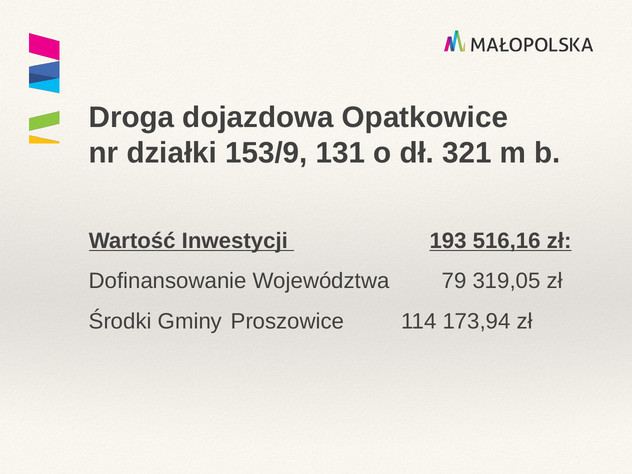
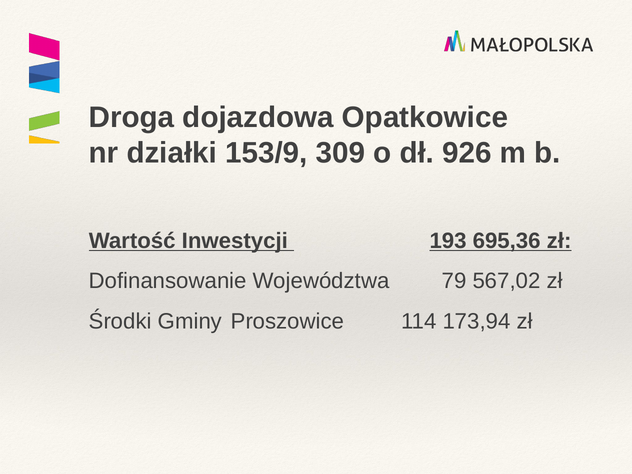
131: 131 -> 309 (340, 153)
321: 321 -> 926 (467, 153)
516,16: 516,16 -> 695,36 (507, 241)
319,05: 319,05 -> 567,02 (507, 281)
